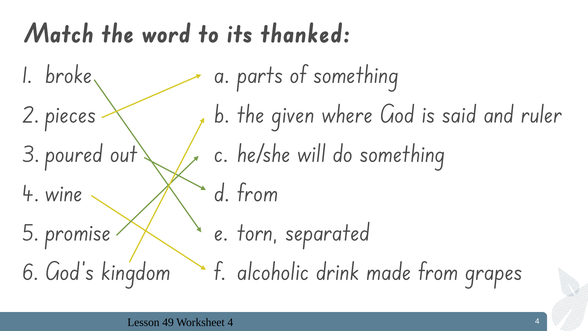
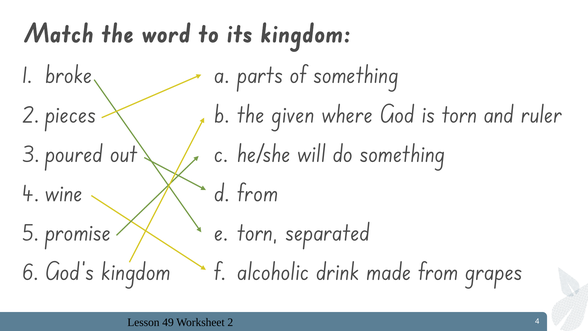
its thanked: thanked -> kingdom (306, 34)
is said: said -> torn (460, 115)
Worksheet 4: 4 -> 2 (230, 322)
